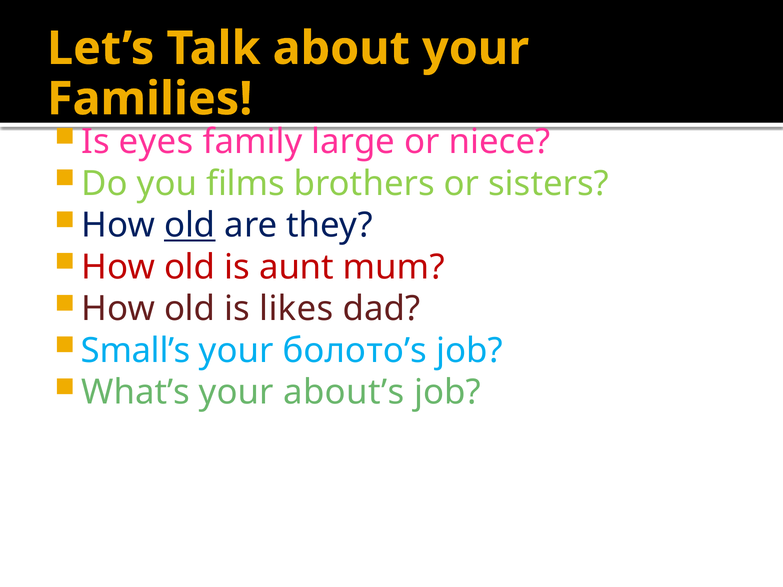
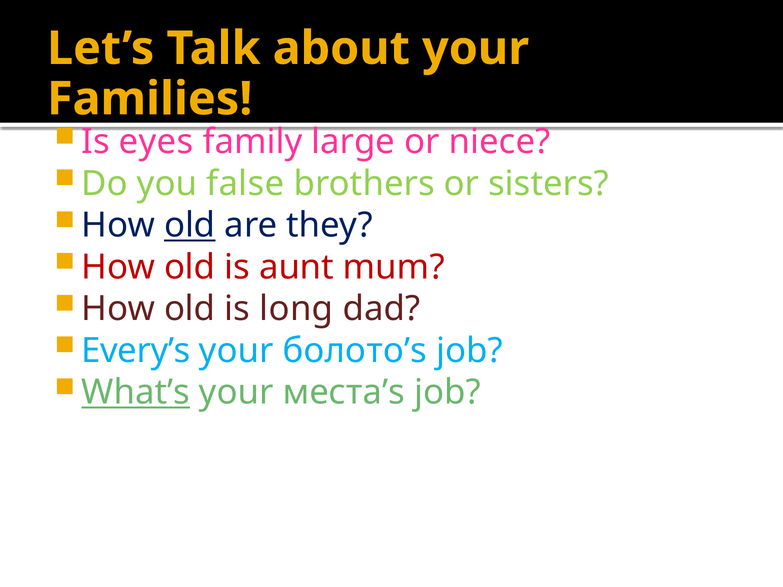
films: films -> false (245, 184)
likes: likes -> long (296, 309)
Small’s: Small’s -> Every’s (136, 351)
What’s underline: none -> present (136, 393)
about’s: about’s -> места’s (344, 393)
